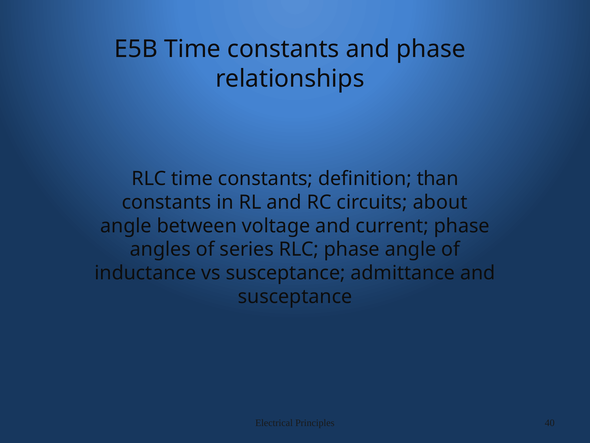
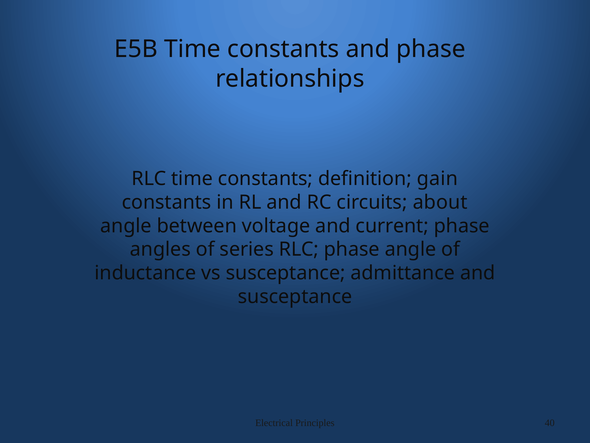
than: than -> gain (437, 178)
